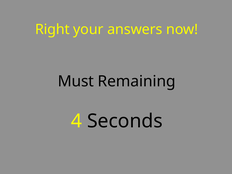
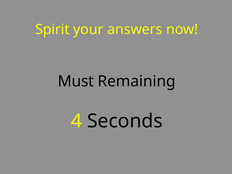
Right: Right -> Spirit (52, 29)
